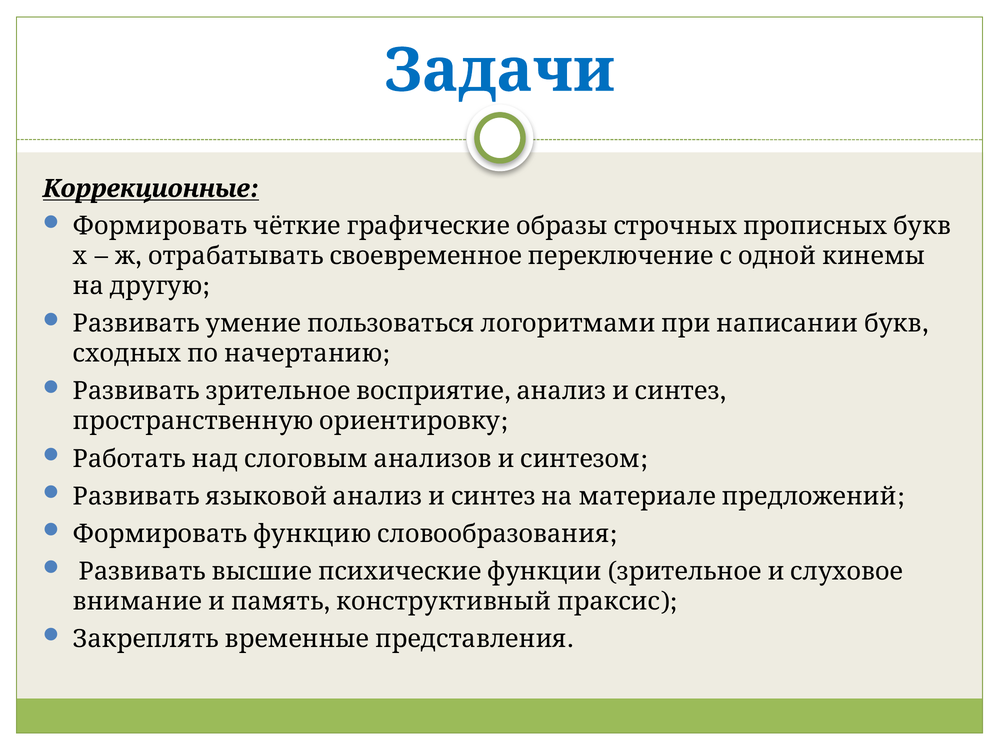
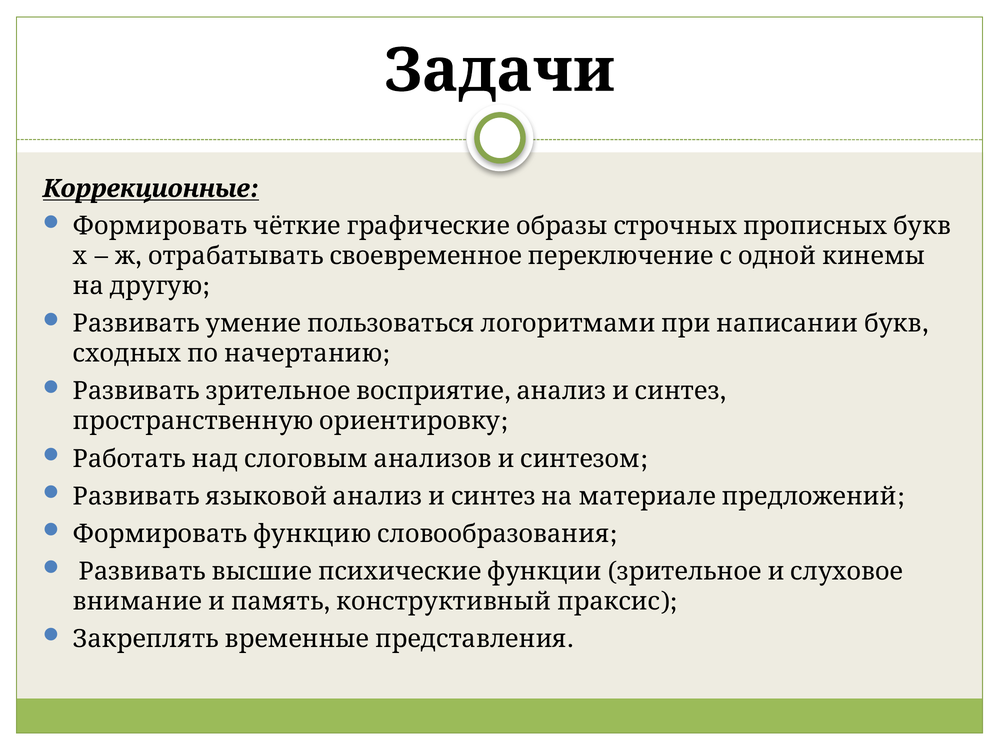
Задачи colour: blue -> black (500, 71)
